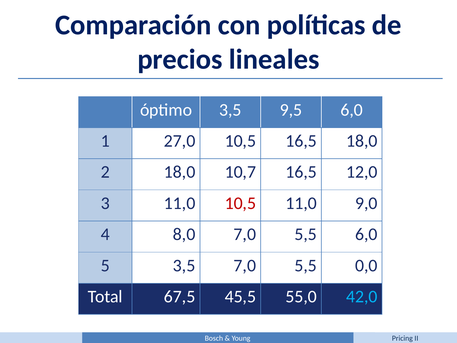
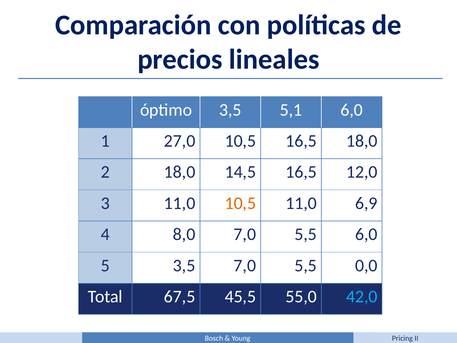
9,5: 9,5 -> 5,1 (291, 110)
10,7: 10,7 -> 14,5 (240, 172)
10,5 colour: red -> orange (240, 203)
9,0: 9,0 -> 6,9 (366, 203)
